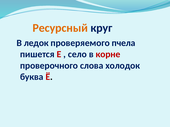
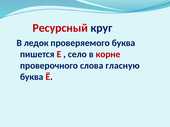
Ресурсный colour: orange -> red (60, 28)
проверяемого пчела: пчела -> буква (124, 43)
холодок: холодок -> гласную (123, 66)
